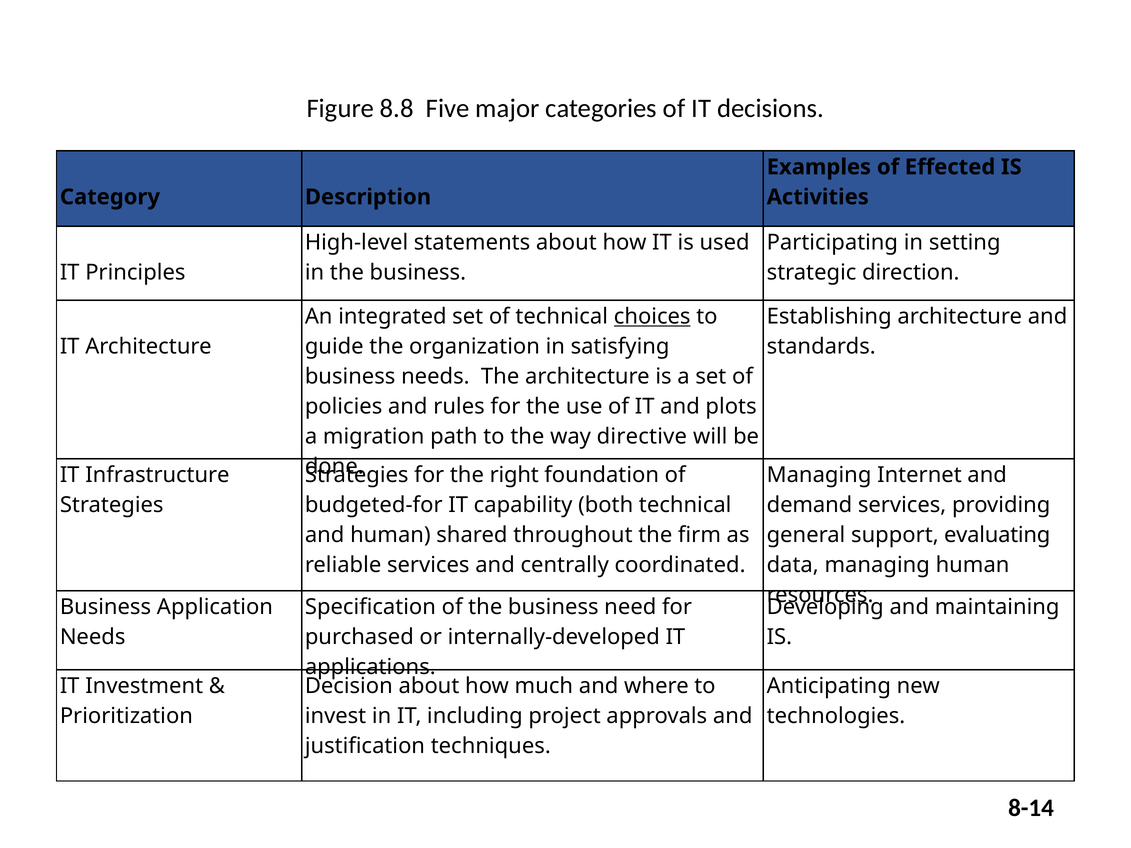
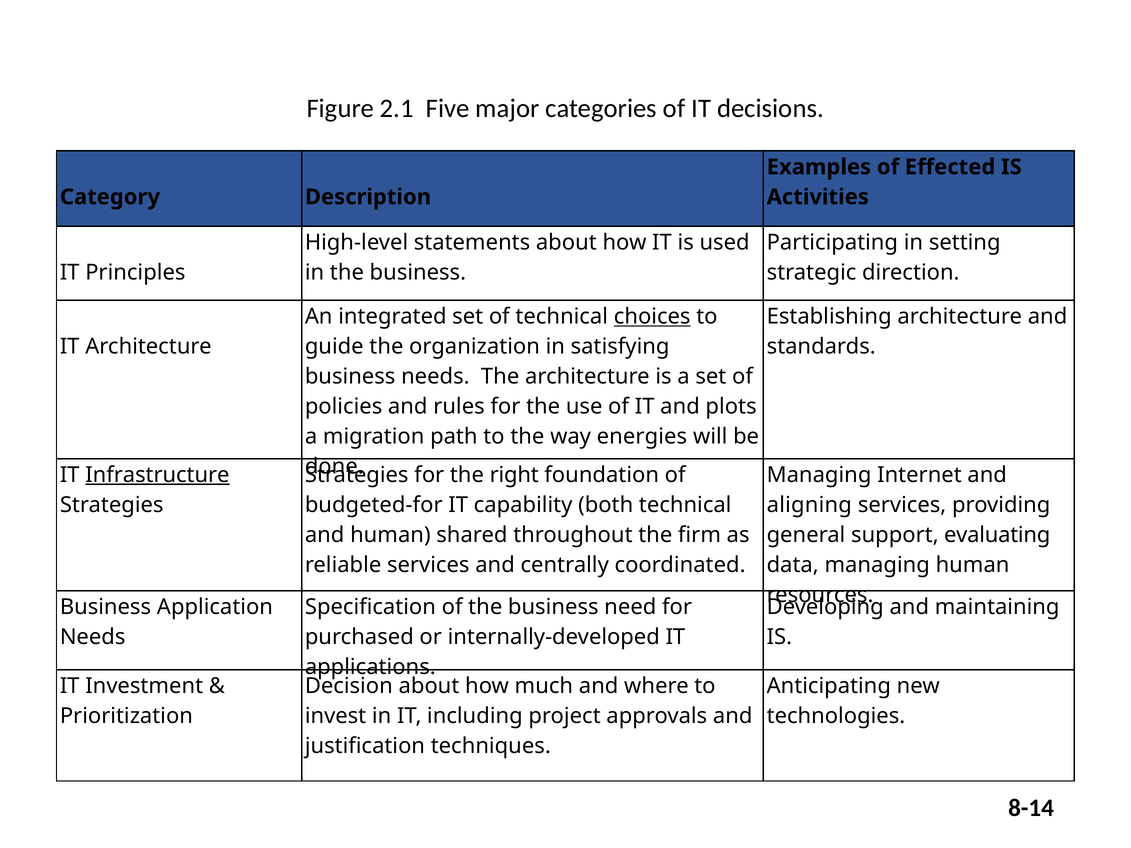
8.8: 8.8 -> 2.1 (397, 108)
directive: directive -> energies (642, 436)
Infrastructure underline: none -> present (157, 475)
demand: demand -> aligning (809, 505)
